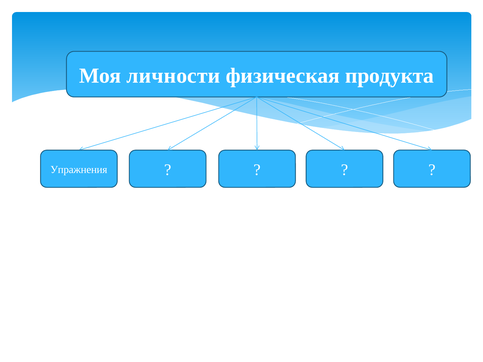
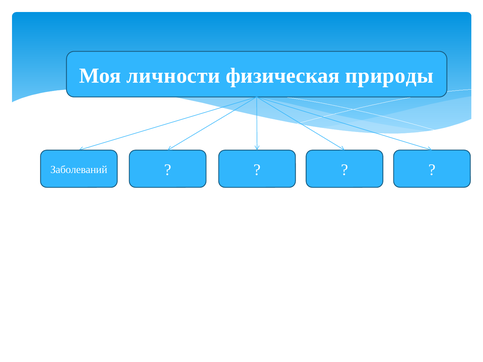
продукта: продукта -> природы (389, 76)
Упражнения: Упражнения -> Заболеваний (79, 170)
